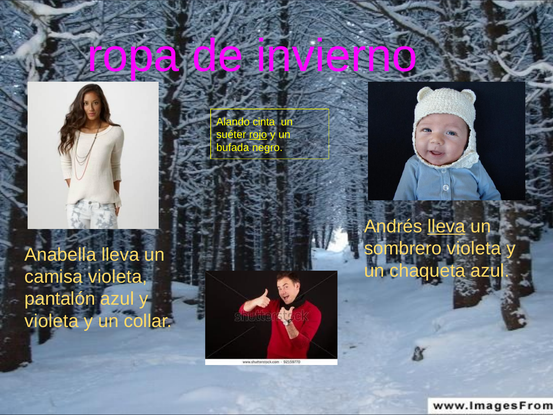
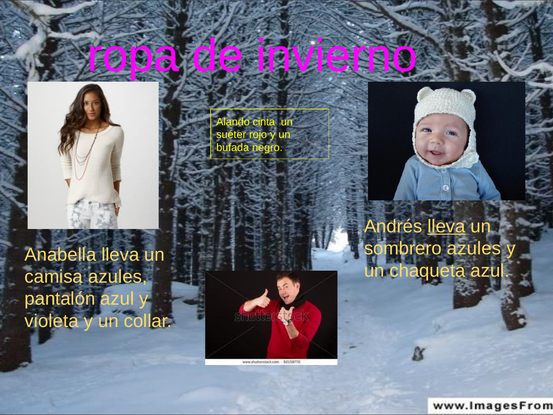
rojo underline: present -> none (258, 135)
sombrero violeta: violeta -> azules (474, 248)
camisa violeta: violeta -> azules (118, 277)
